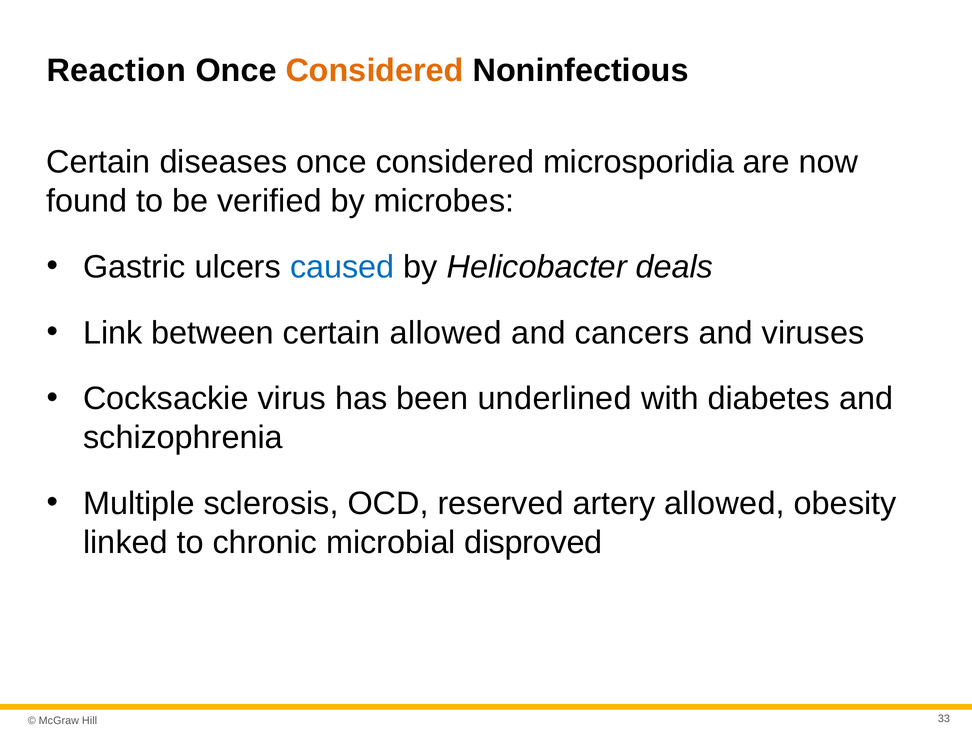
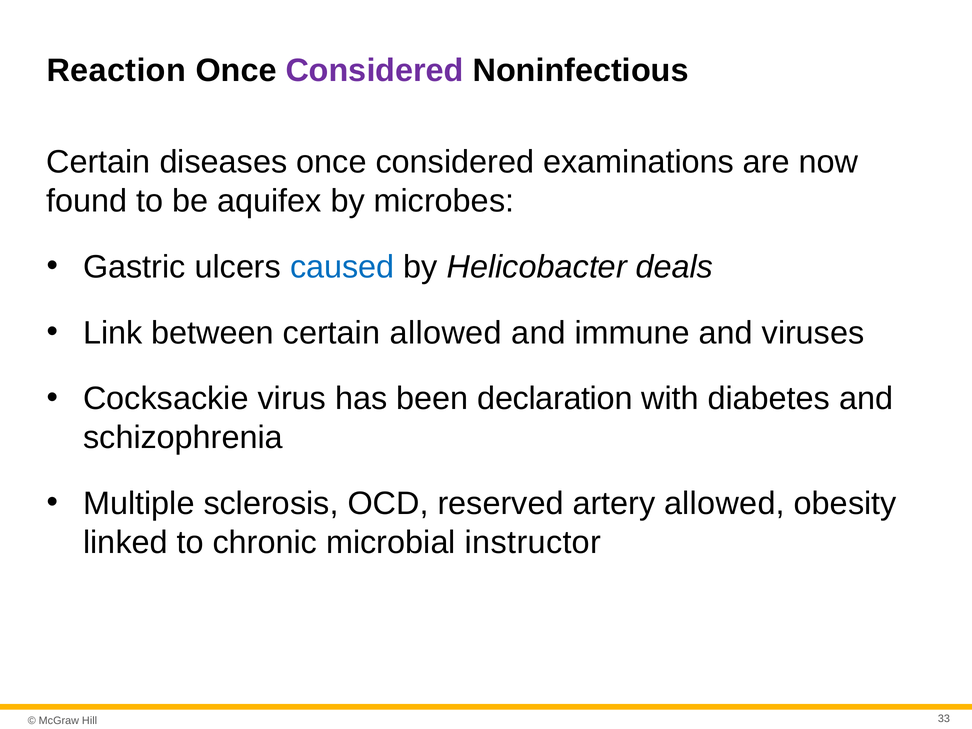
Considered colour: orange -> purple (375, 71)
microsporidia: microsporidia -> examinations (639, 162)
verified: verified -> aquifex (269, 201)
cancers: cancers -> immune (632, 333)
underlined: underlined -> declaration (555, 399)
disproved: disproved -> instructor (533, 542)
